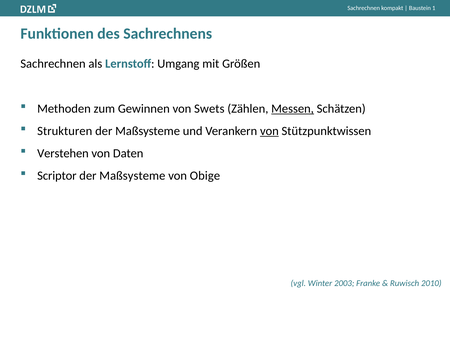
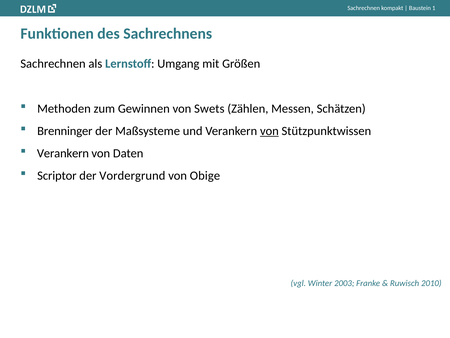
Messen underline: present -> none (293, 108)
Strukturen: Strukturen -> Brenninger (65, 131)
Verstehen: Verstehen -> Verankern (63, 153)
Maßsysteme: Maßsysteme -> Vordergrund (132, 176)
